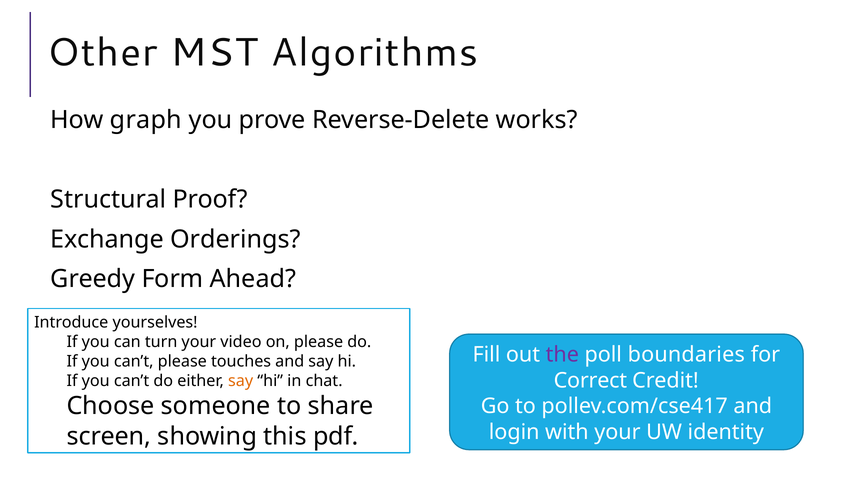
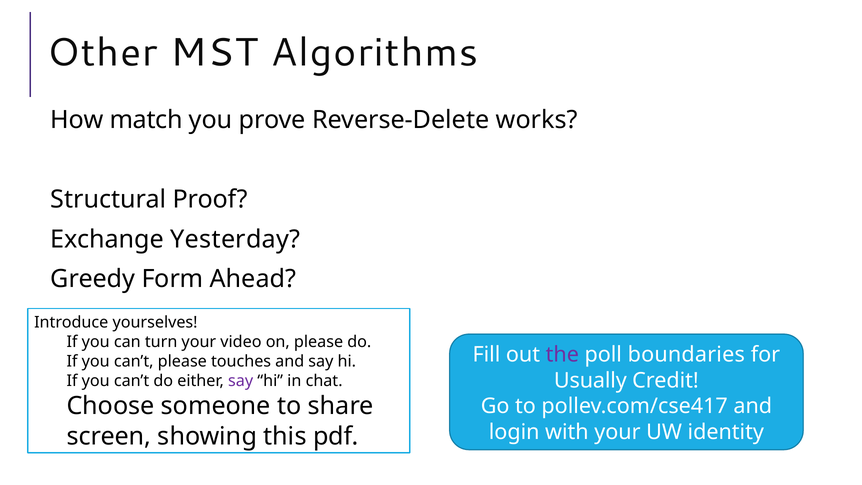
graph: graph -> match (146, 120)
Orderings: Orderings -> Yesterday (235, 239)
Correct: Correct -> Usually (590, 380)
say colour: orange -> purple (241, 381)
